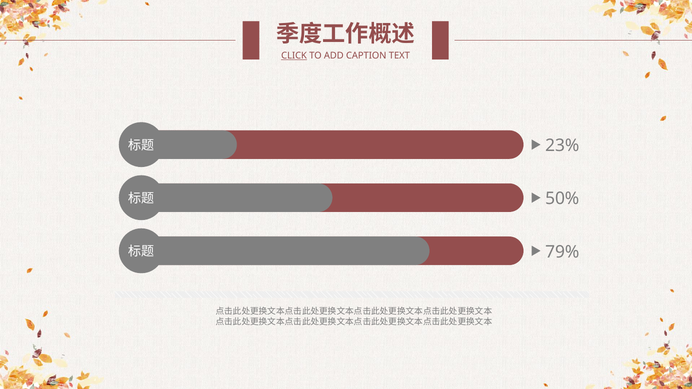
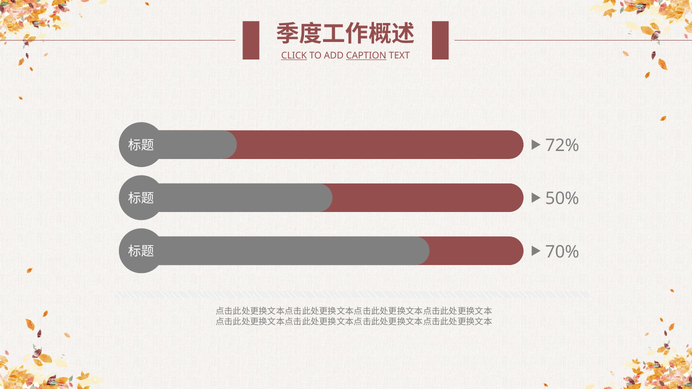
CAPTION underline: none -> present (366, 56)
23%: 23% -> 72% (562, 146)
79%: 79% -> 70% (562, 252)
